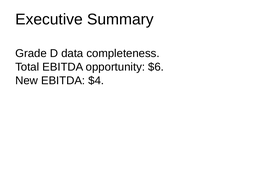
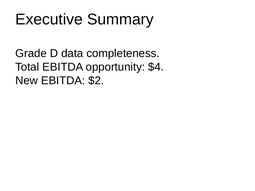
$6: $6 -> $4 (156, 67)
$4: $4 -> $2 (96, 81)
